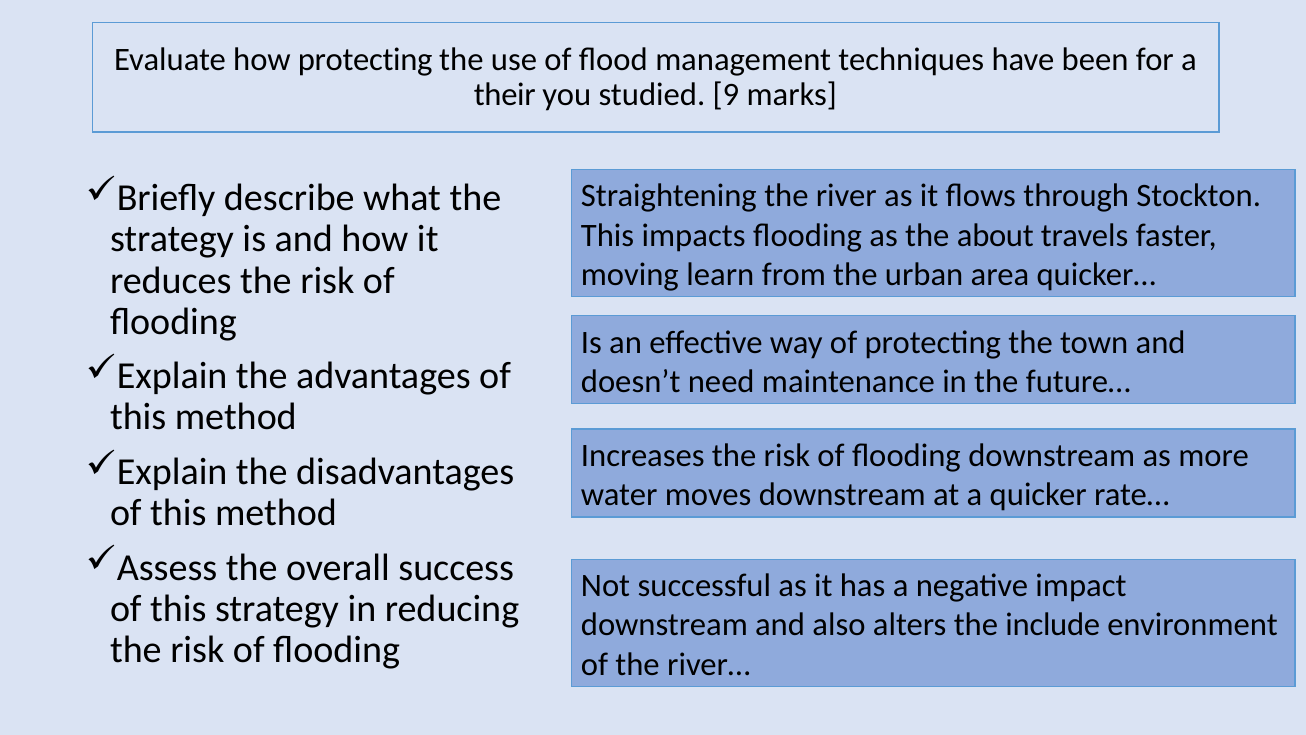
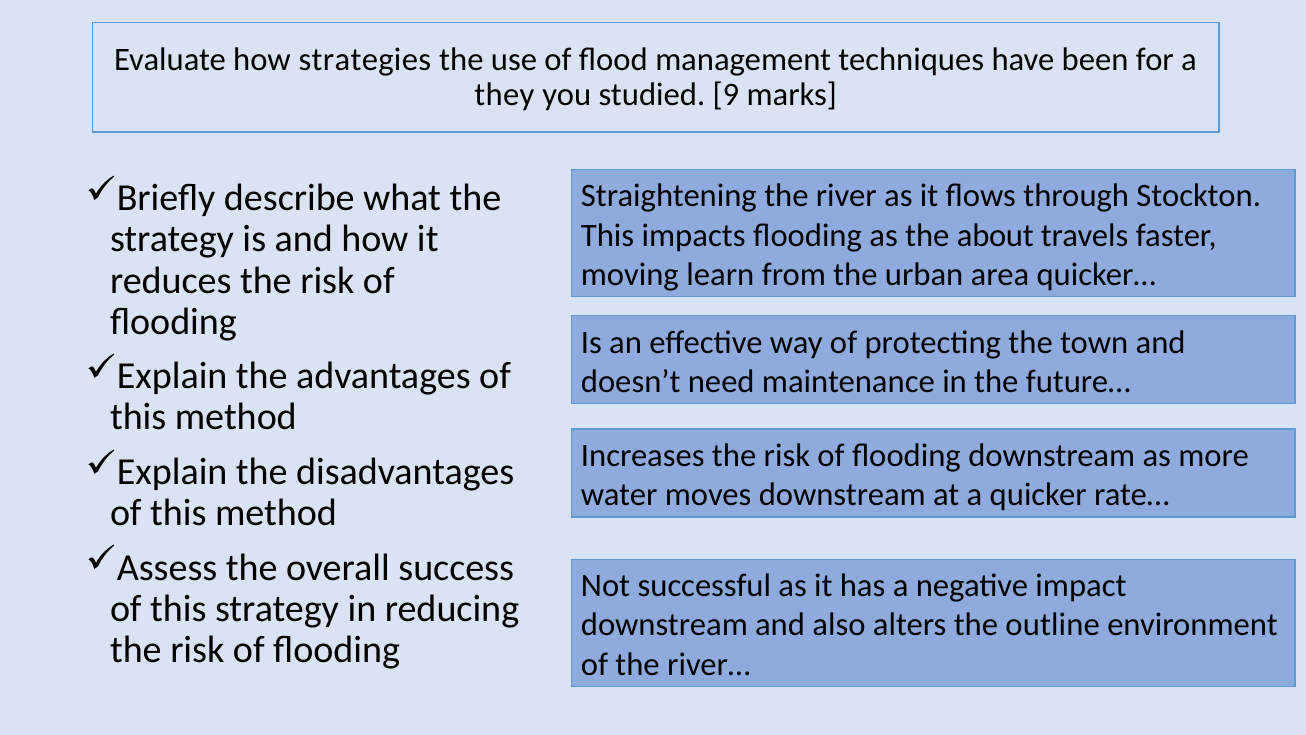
how protecting: protecting -> strategies (365, 60)
their: their -> they (504, 95)
include: include -> outline (1053, 625)
